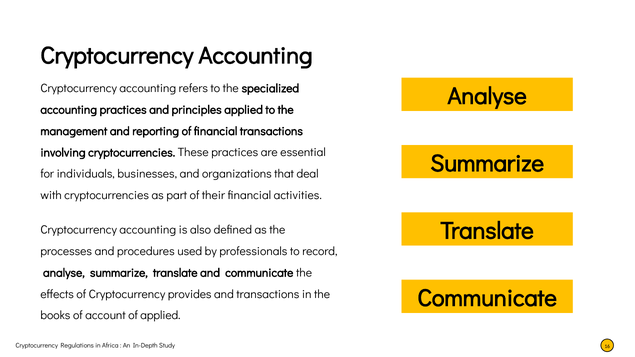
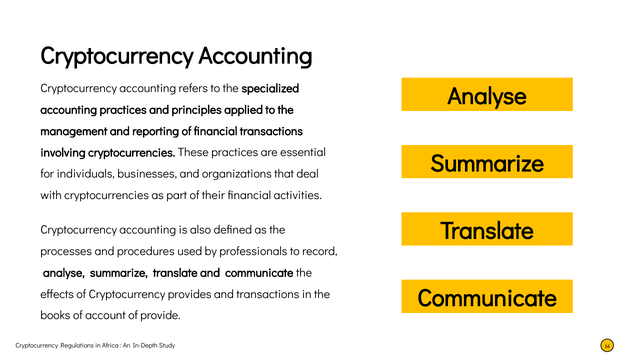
of applied: applied -> provide (160, 316)
